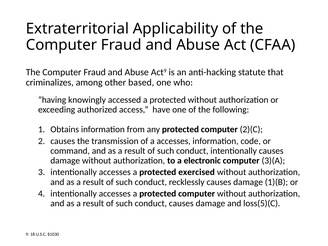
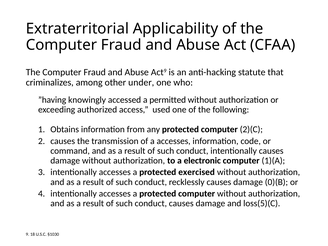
based: based -> under (141, 83)
accessed a protected: protected -> permitted (168, 100)
have: have -> used (161, 110)
3)(A: 3)(A -> 1)(A (273, 161)
1)(B: 1)(B -> 0)(B (276, 182)
